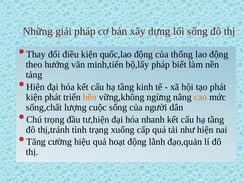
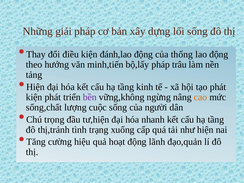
quốc,lao: quốc,lao -> đánh,lao (116, 54)
biết: biết -> trâu (179, 65)
bền colour: orange -> purple (90, 97)
